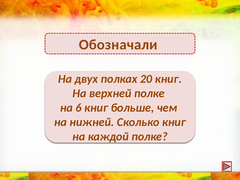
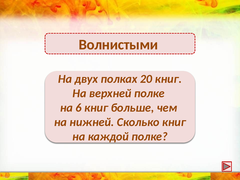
Обозначали: Обозначали -> Волнистыми (118, 45)
